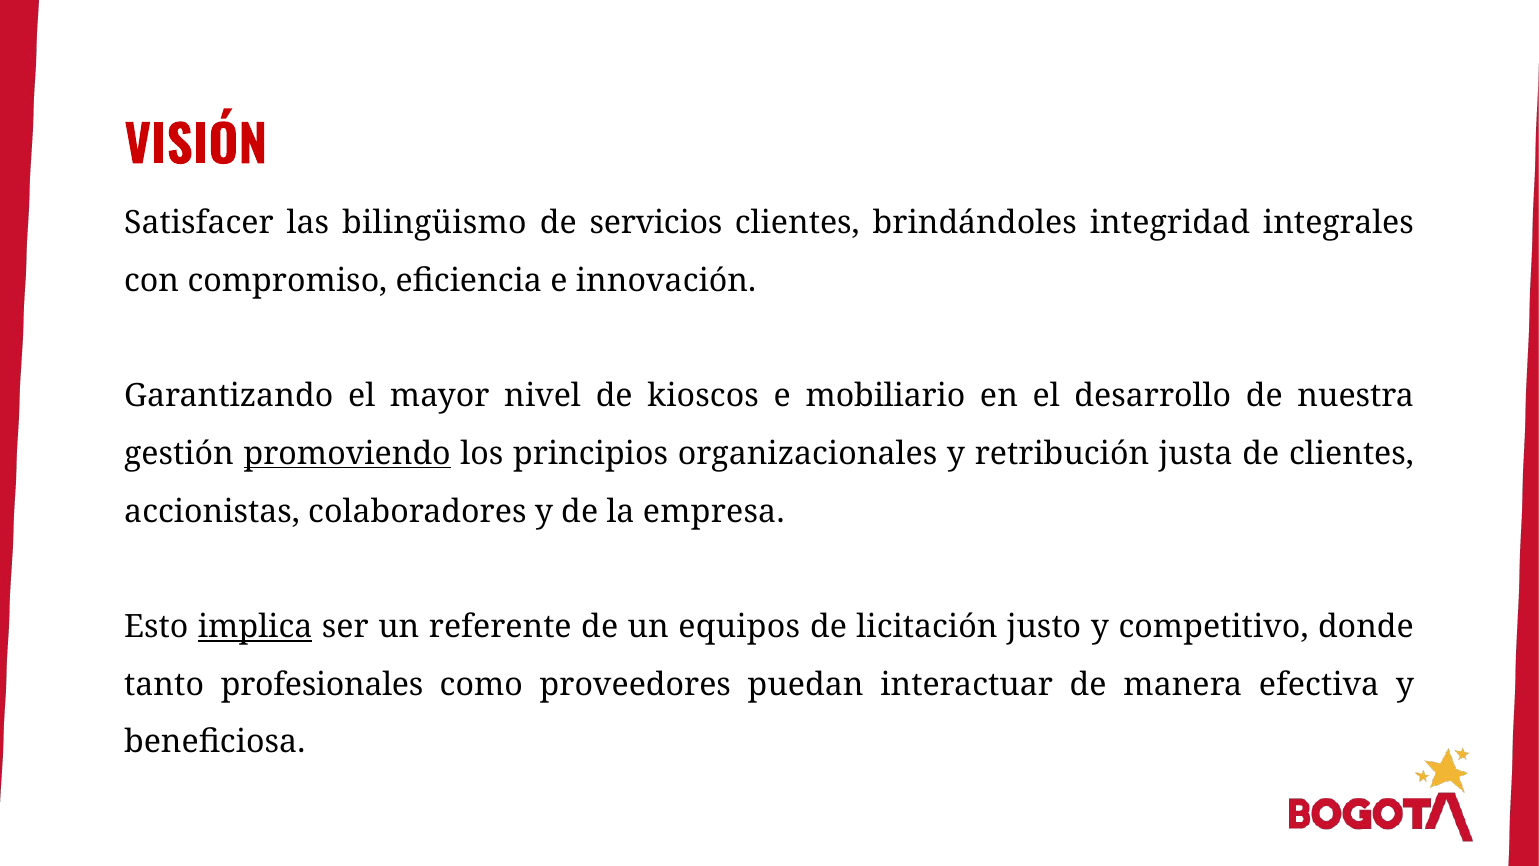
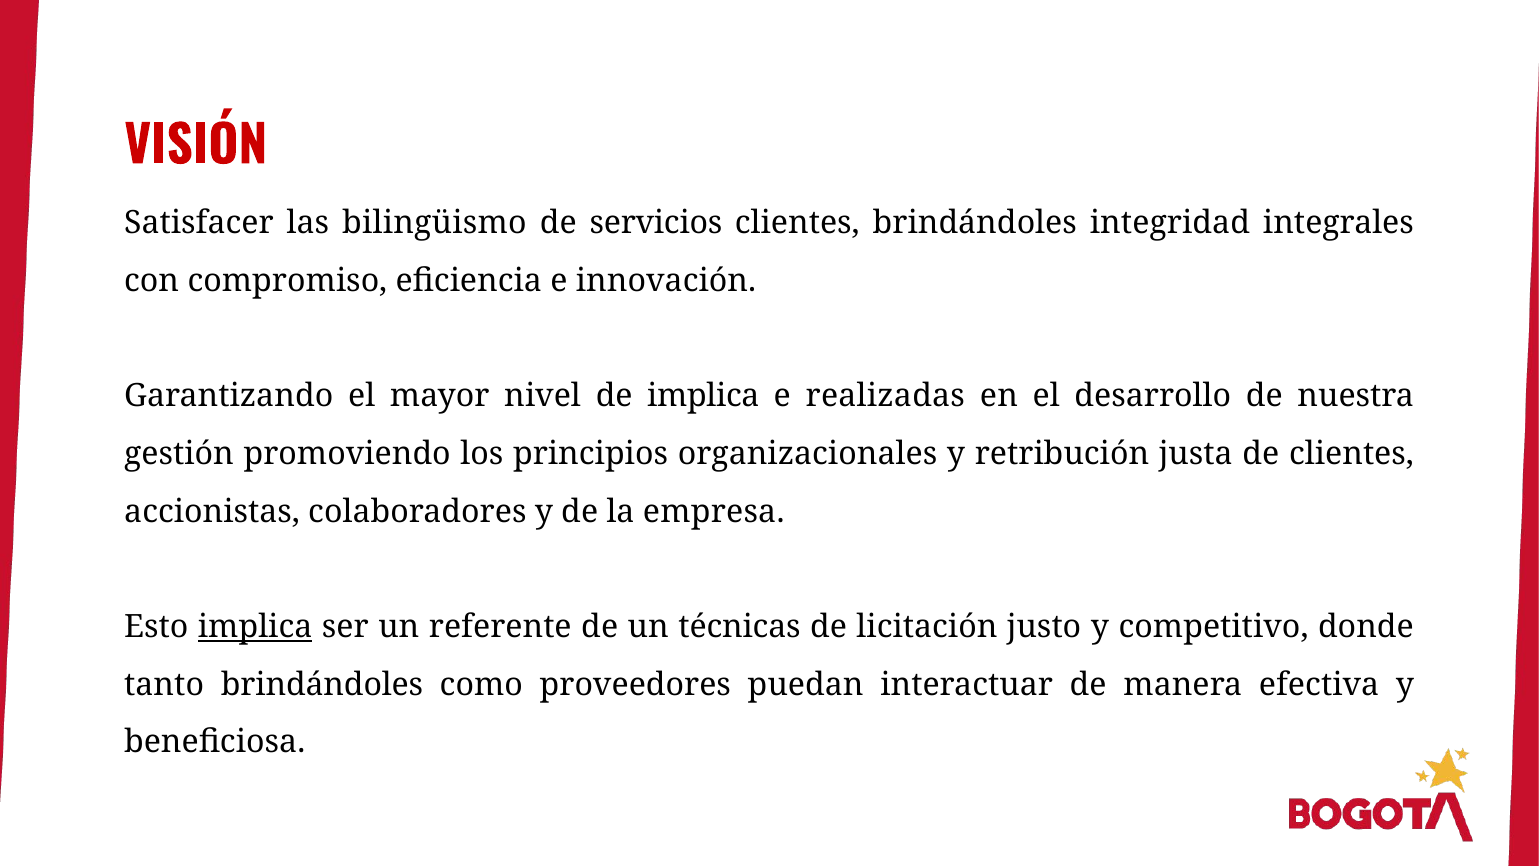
de kioscos: kioscos -> implica (703, 396)
mobiliario: mobiliario -> realizadas (885, 396)
promoviendo underline: present -> none (347, 454)
equipos: equipos -> técnicas (740, 627)
tanto profesionales: profesionales -> brindándoles (322, 684)
